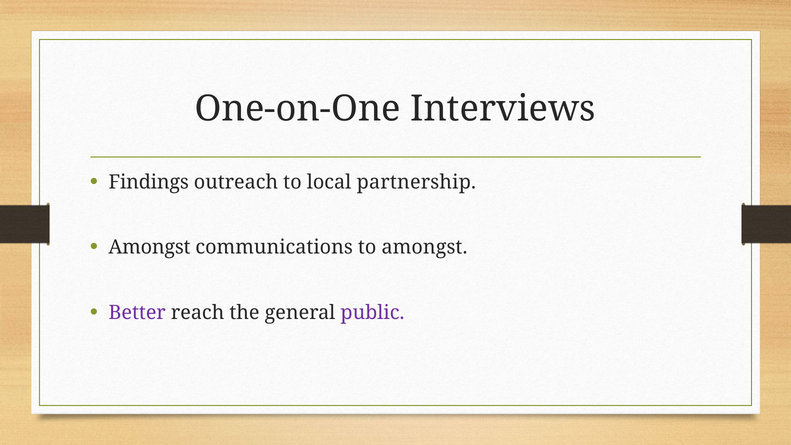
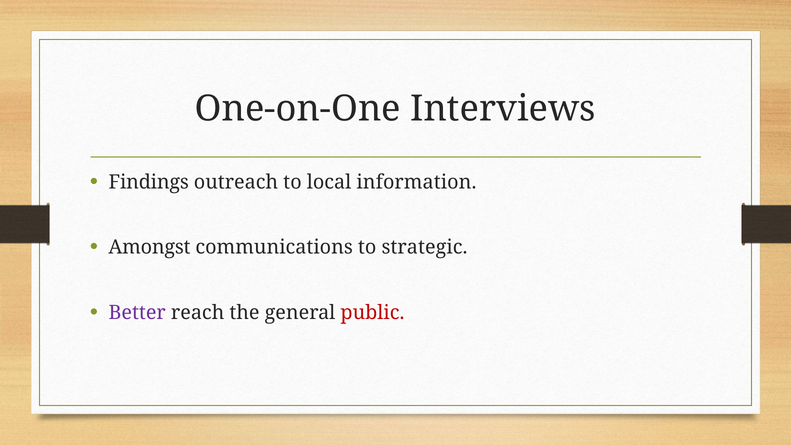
partnership: partnership -> information (416, 182)
to amongst: amongst -> strategic (424, 247)
public colour: purple -> red (372, 313)
